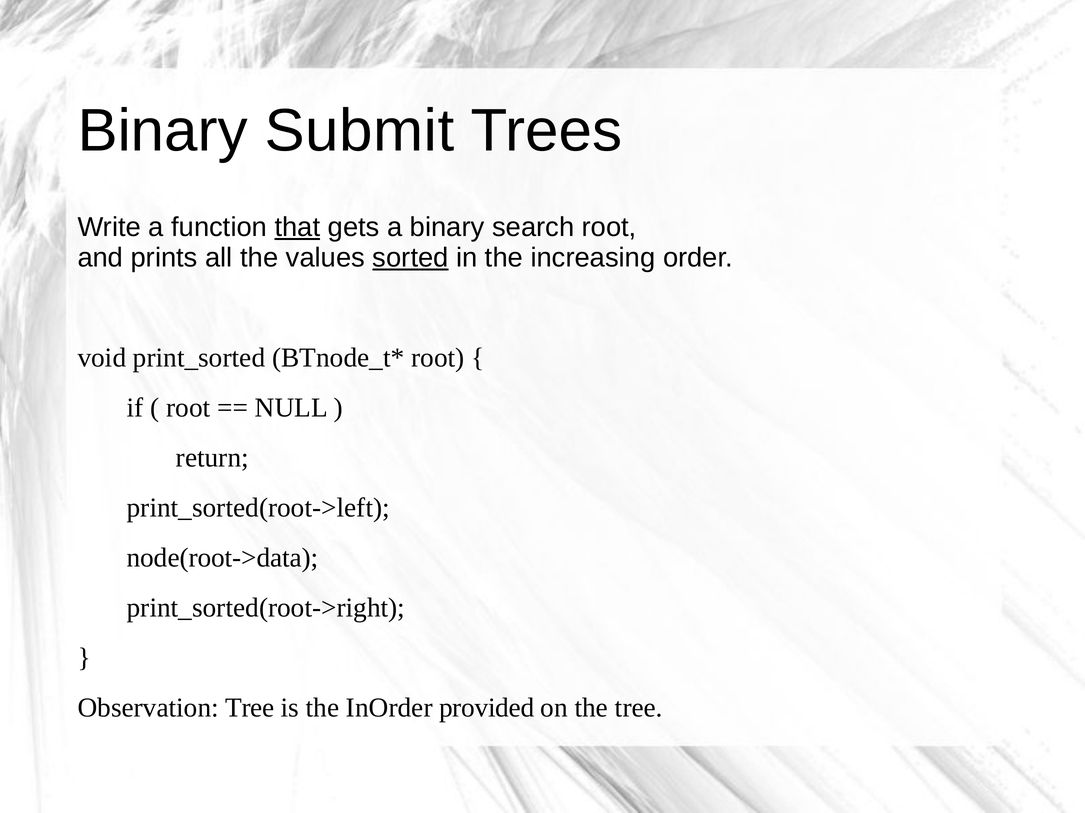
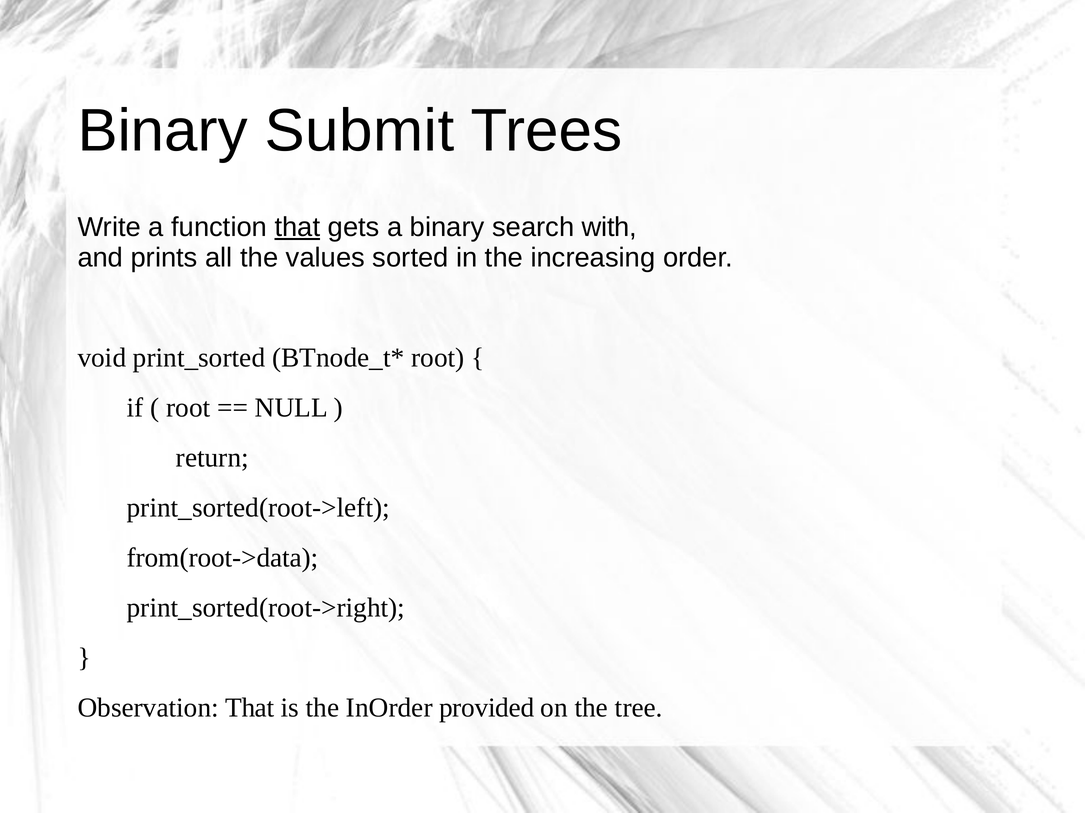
search root: root -> with (609, 227)
sorted underline: present -> none (411, 258)
node(root->data: node(root->data -> from(root->data (223, 558)
Observation Tree: Tree -> That (250, 708)
